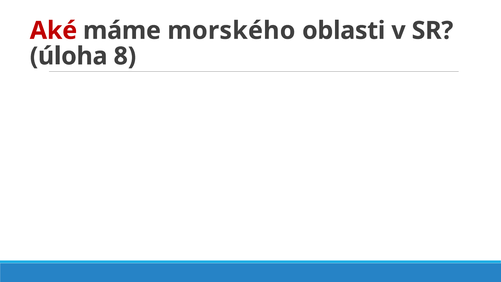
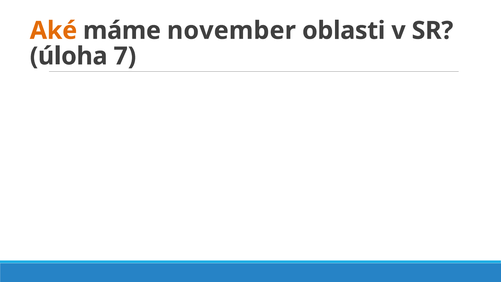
Aké colour: red -> orange (53, 31)
morského: morského -> november (231, 31)
8: 8 -> 7 (125, 56)
